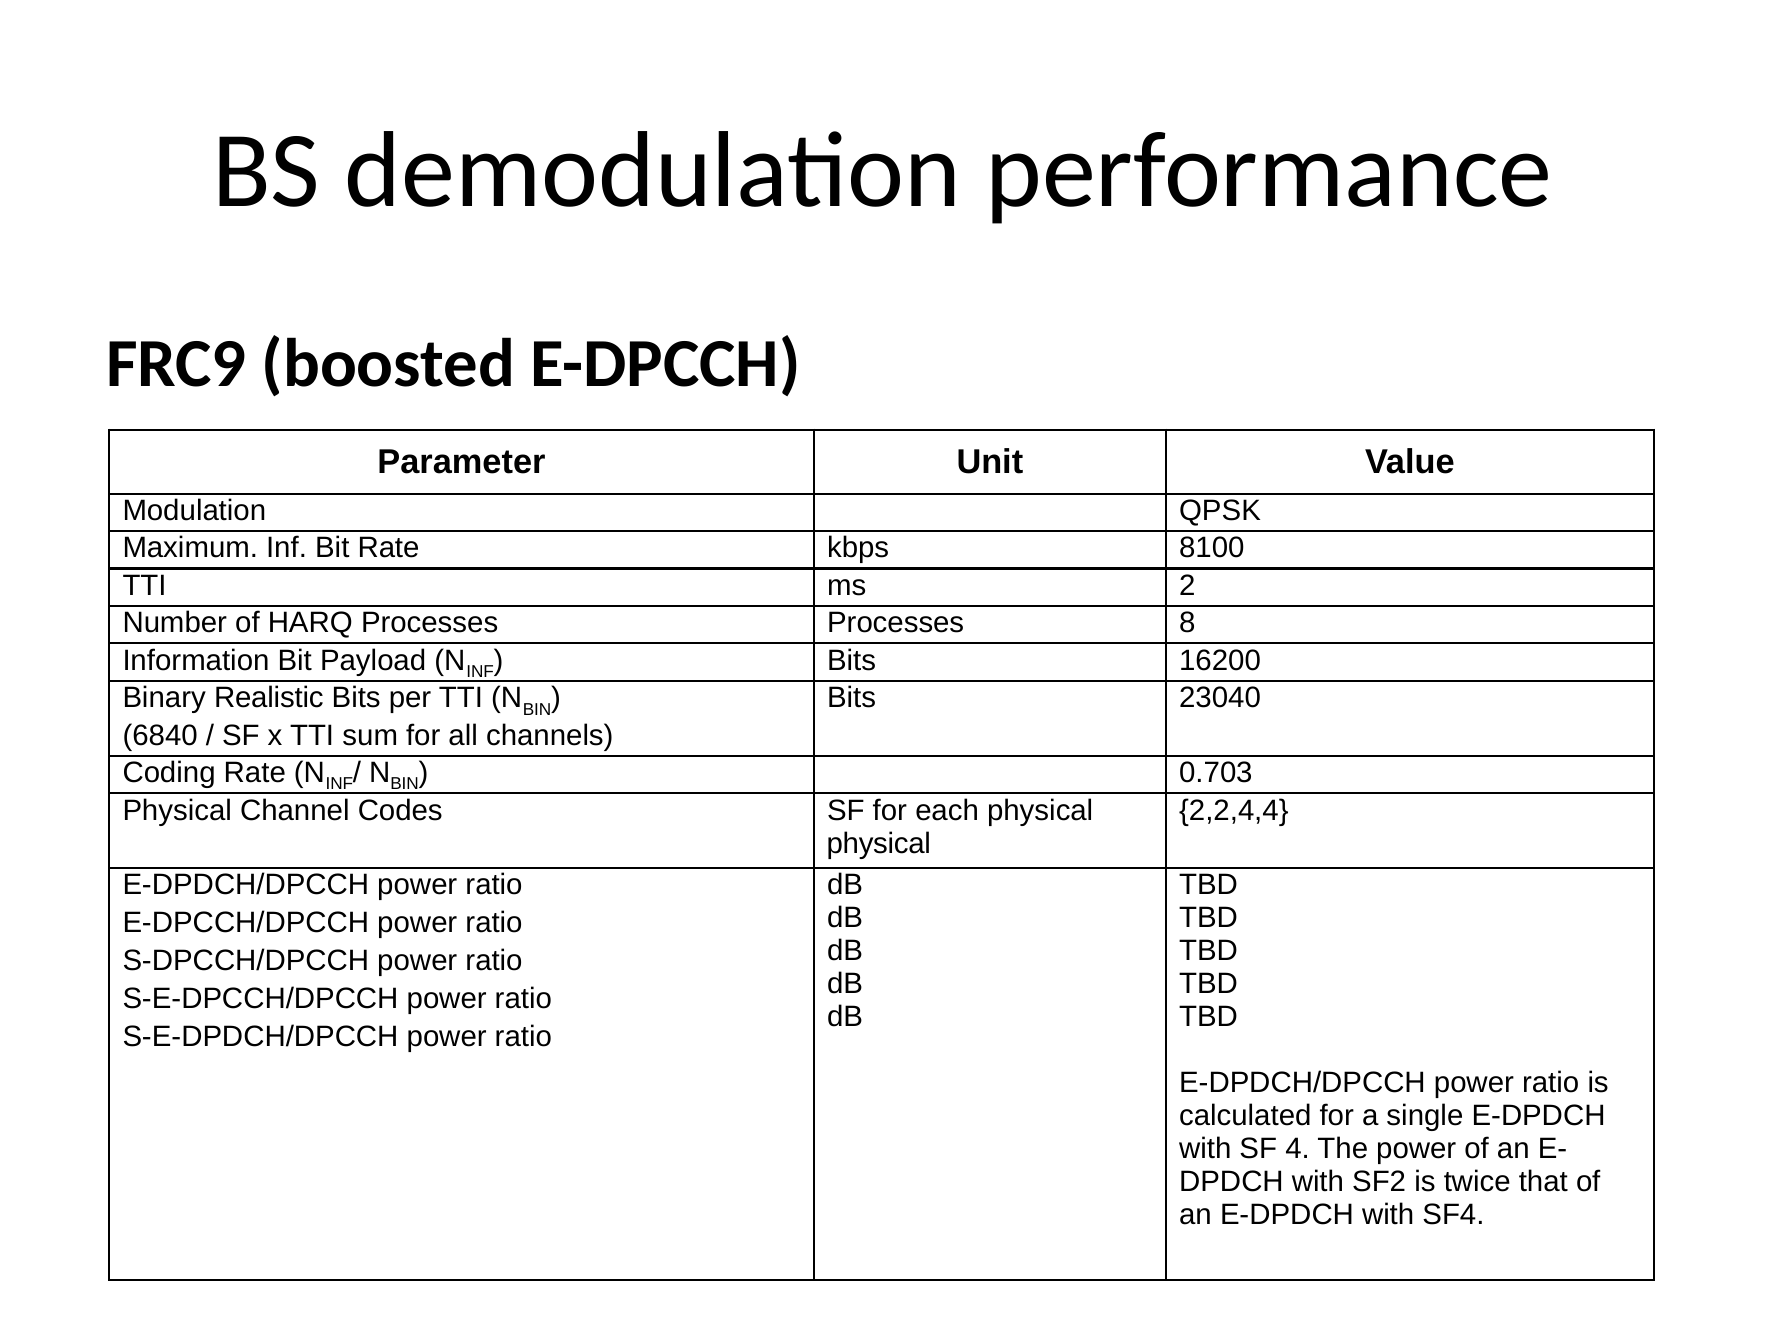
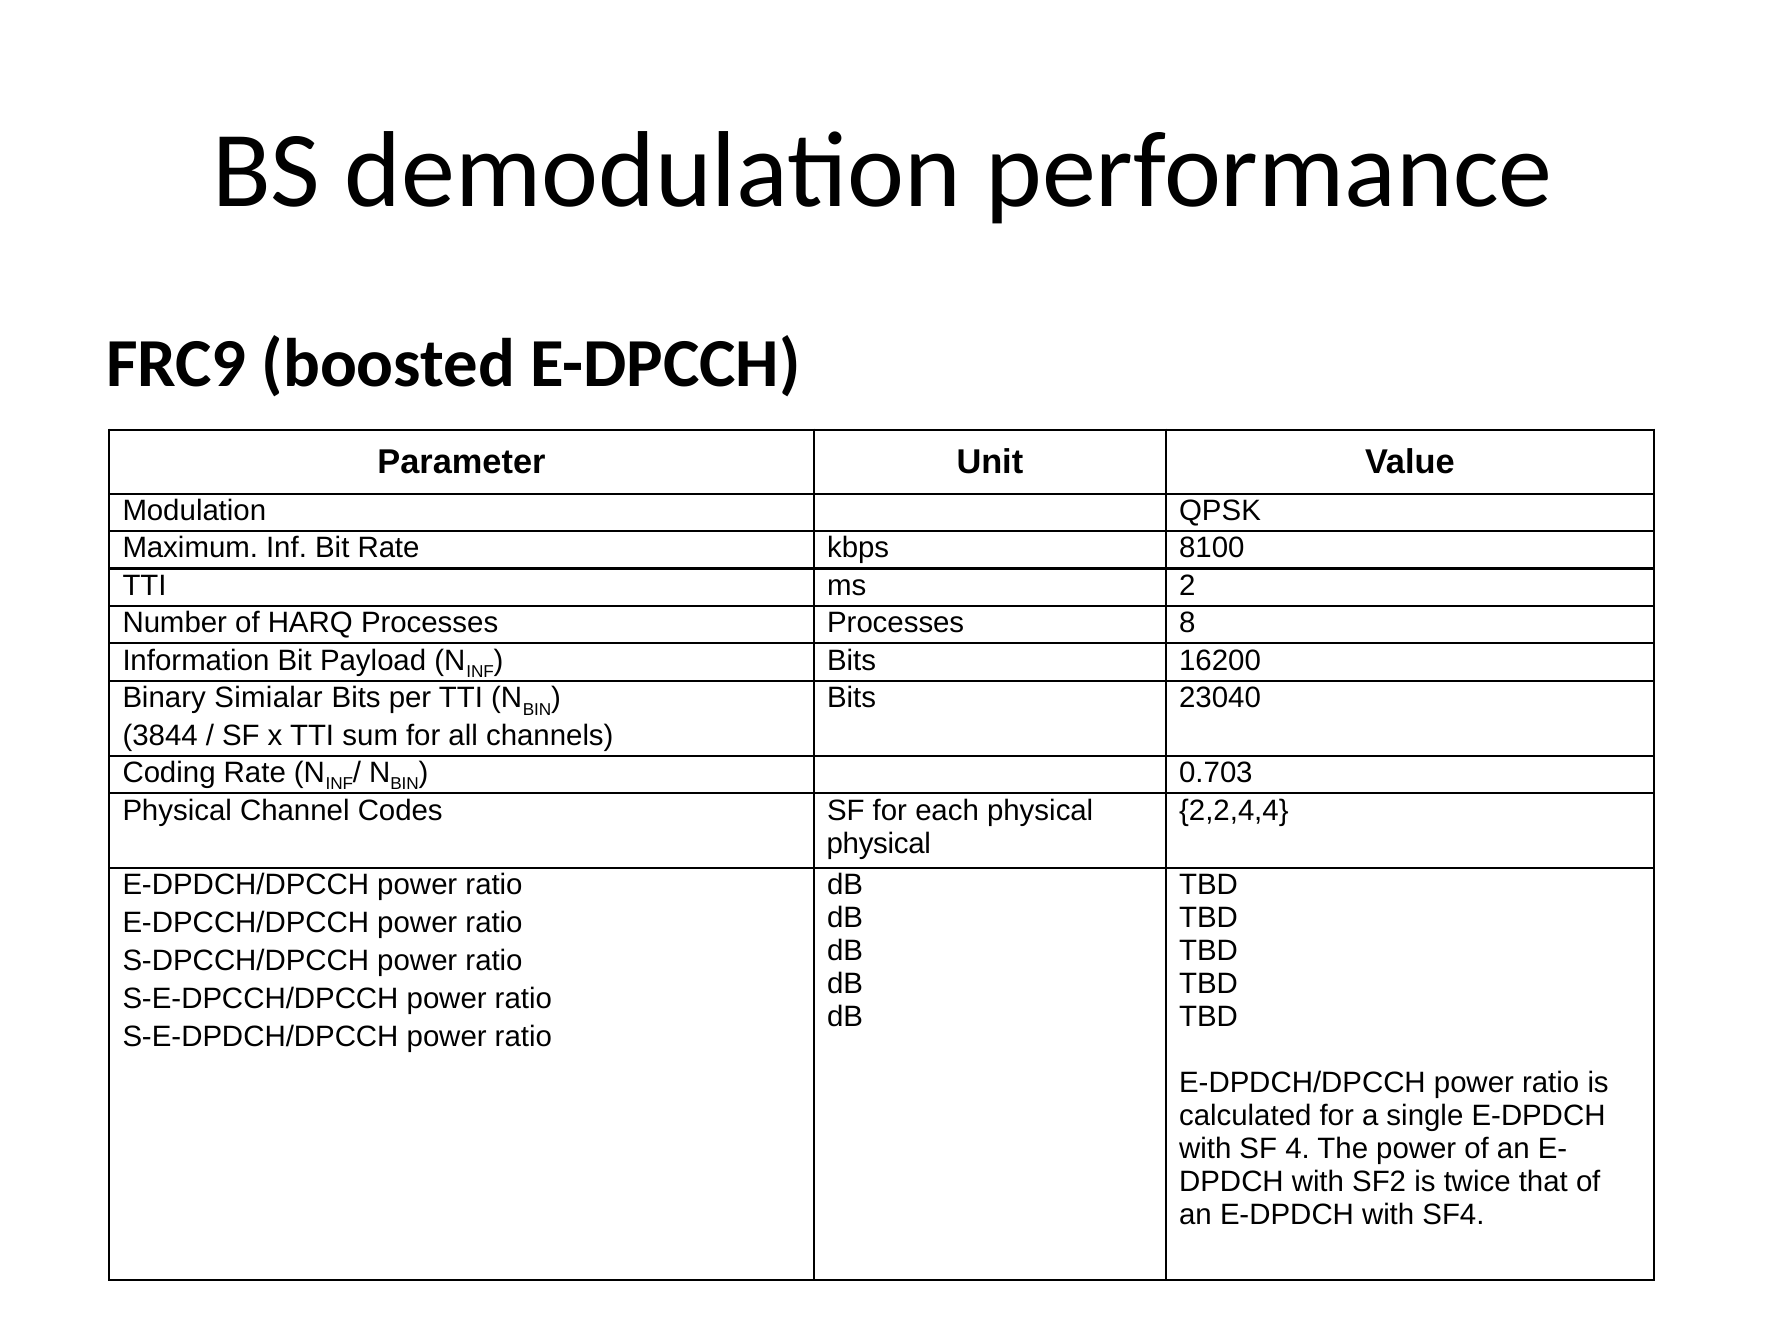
Realistic: Realistic -> Simialar (269, 698)
6840: 6840 -> 3844 (160, 736)
